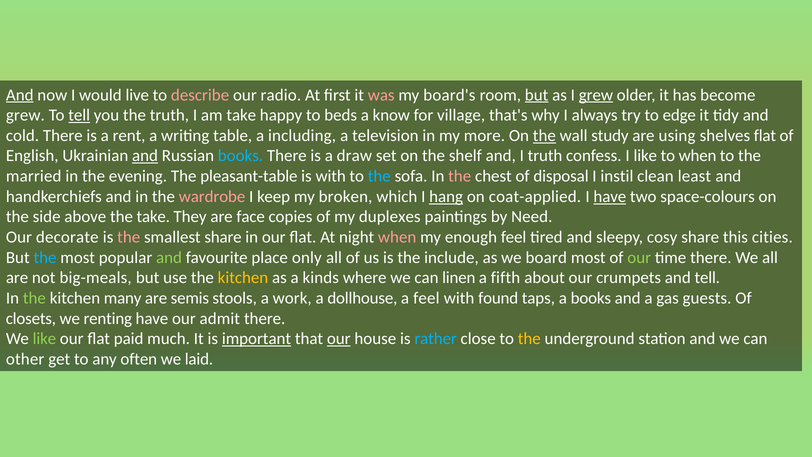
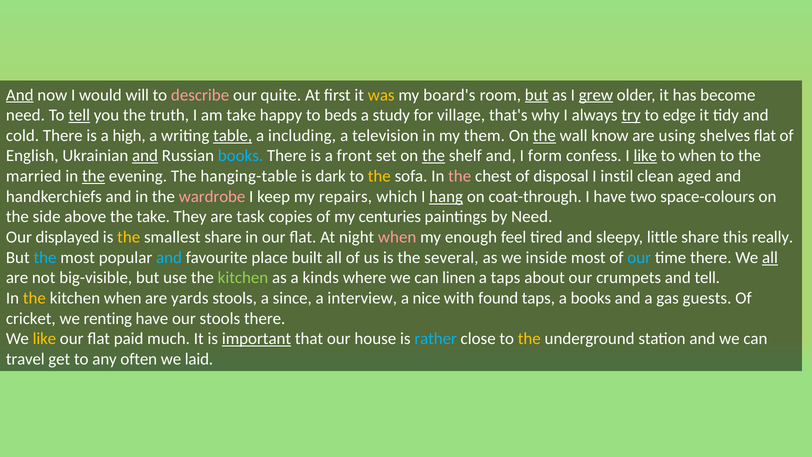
live: live -> will (137, 95)
radio: radio -> quite (281, 95)
was colour: pink -> yellow (381, 95)
grew: grew -> need (25, 115)
know: know -> study (391, 115)
try underline: none -> present (631, 115)
rent: rent -> high (129, 135)
table underline: none -> present (233, 135)
more: more -> them (484, 135)
study: study -> know (610, 135)
draw: draw -> front (354, 156)
the underline: none -> present (434, 156)
I truth: truth -> form (545, 156)
like underline: none -> present (645, 156)
the underline: none -> present (94, 176)
pleasant-table: pleasant-table -> hanging-table (249, 176)
is with: with -> dark (331, 176)
the colour: light blue -> yellow (379, 176)
least: least -> aged (694, 176)
broken: broken -> repairs (346, 196)
coat-applied: coat-applied -> coat-through (535, 196)
have underline: present -> none (610, 196)
face: face -> task (251, 217)
duplexes: duplexes -> centuries (390, 217)
decorate: decorate -> displayed (67, 237)
the colour: pink -> yellow (129, 237)
cosy: cosy -> little (662, 237)
cities: cities -> really (773, 237)
and colour: light green -> light blue (169, 257)
only: only -> built (307, 257)
include: include -> several (451, 257)
board: board -> inside (546, 257)
our colour: light green -> light blue (639, 257)
all underline: none -> present (770, 257)
big-meals: big-meals -> big-visible (96, 278)
kitchen colour: yellow -> light green (243, 278)
a fifth: fifth -> taps (506, 278)
the colour: light green -> yellow (34, 298)
kitchen many: many -> when (123, 298)
semis: semis -> yards (190, 298)
work: work -> since (292, 298)
dollhouse: dollhouse -> interview (362, 298)
a feel: feel -> nice (427, 298)
closets: closets -> cricket (31, 318)
our admit: admit -> stools (220, 318)
like colour: light green -> yellow (44, 339)
our underline: present -> none (339, 339)
other: other -> travel (25, 359)
